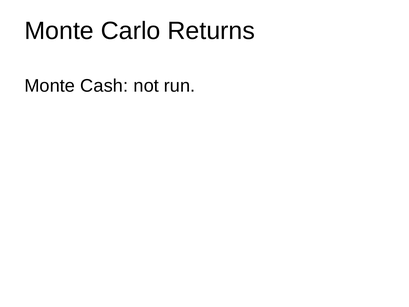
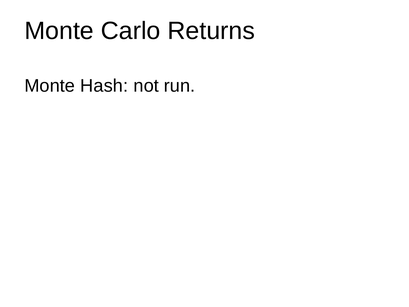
Cash: Cash -> Hash (104, 86)
